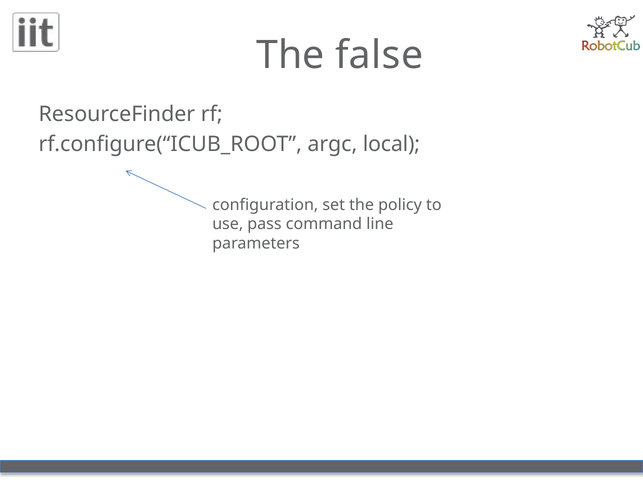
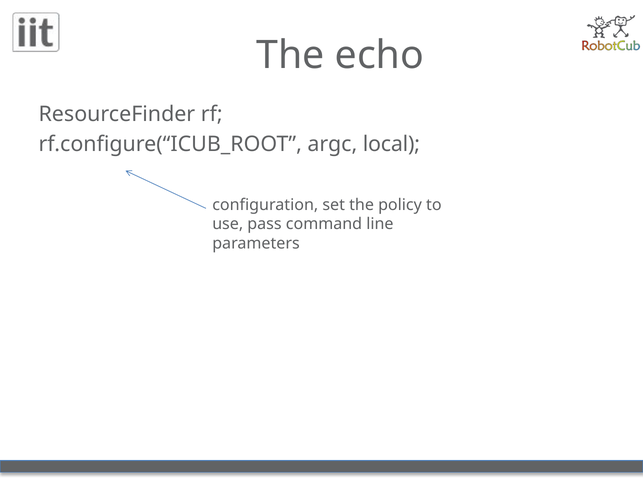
false: false -> echo (379, 55)
